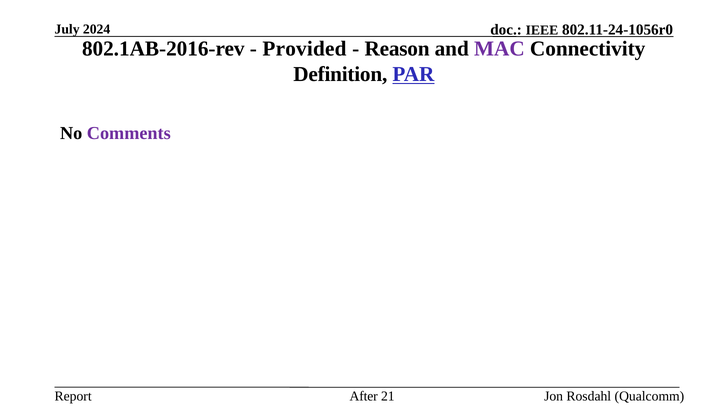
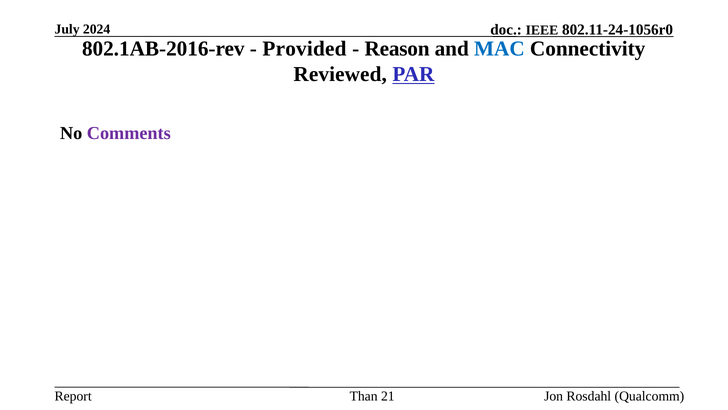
MAC colour: purple -> blue (499, 49)
Definition: Definition -> Reviewed (340, 74)
After: After -> Than (364, 396)
